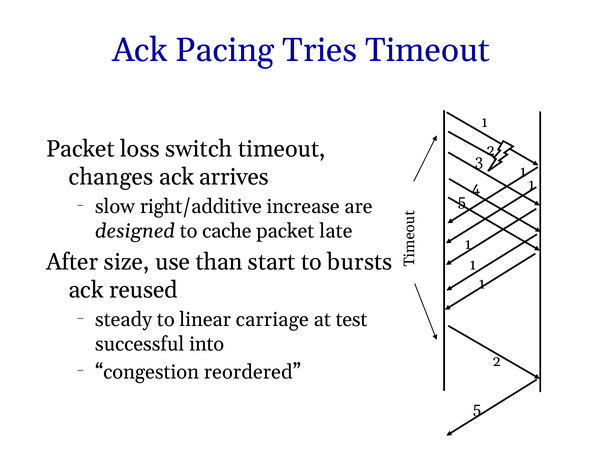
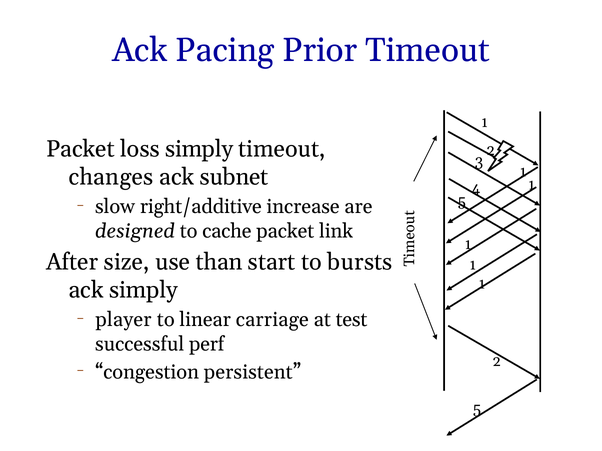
Tries: Tries -> Prior (320, 50)
loss switch: switch -> simply (199, 149)
arrives: arrives -> subnet (234, 177)
late: late -> link (336, 231)
ack reused: reused -> simply (143, 290)
steady: steady -> player (123, 320)
into: into -> perf (207, 344)
reordered: reordered -> persistent (252, 372)
